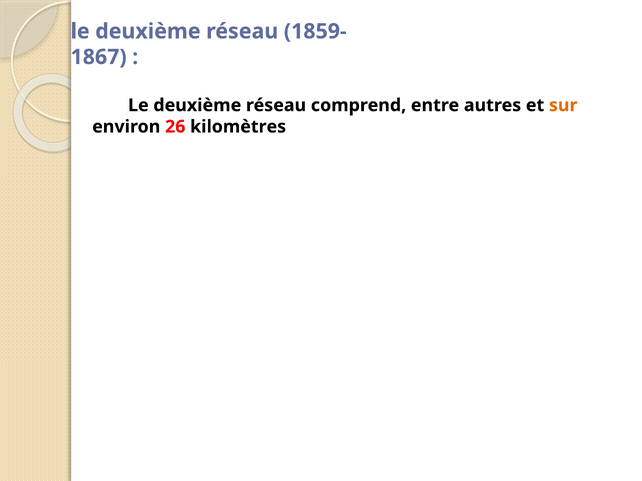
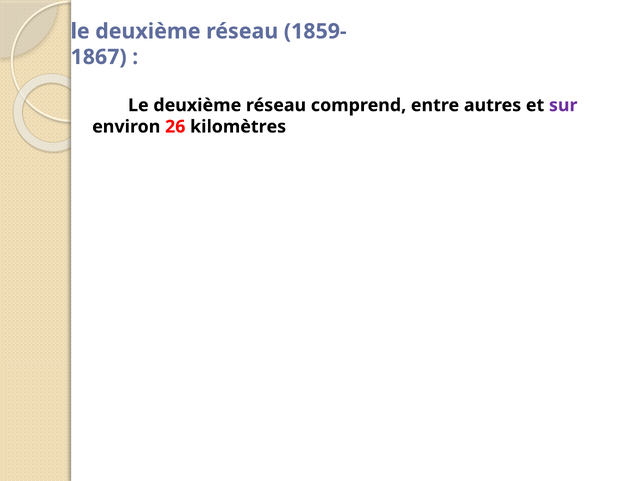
sur colour: orange -> purple (563, 105)
